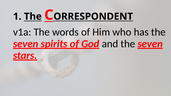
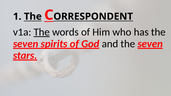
The underline: none -> present (42, 32)
